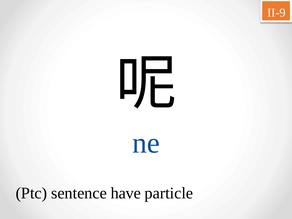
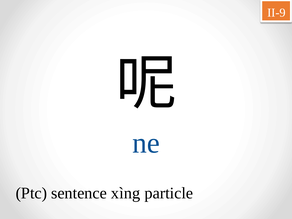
have: have -> xìng (126, 193)
